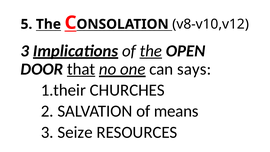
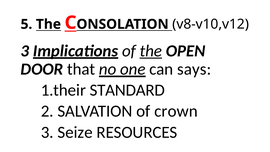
that underline: present -> none (81, 69)
CHURCHES: CHURCHES -> STANDARD (127, 90)
means: means -> crown (176, 111)
